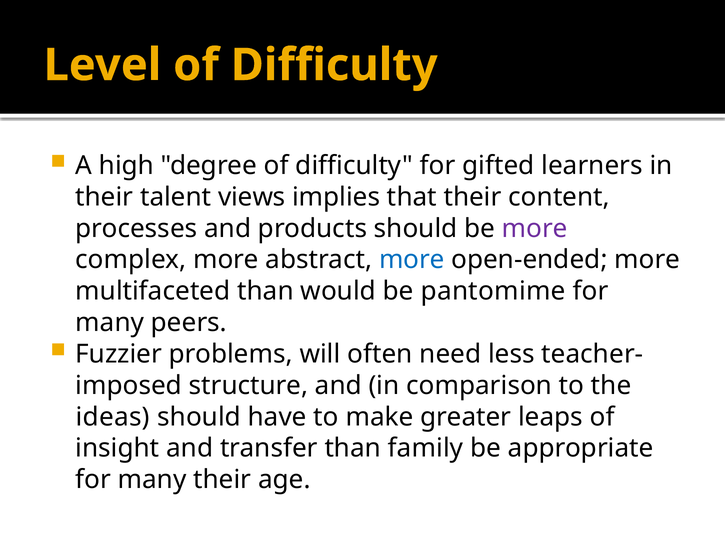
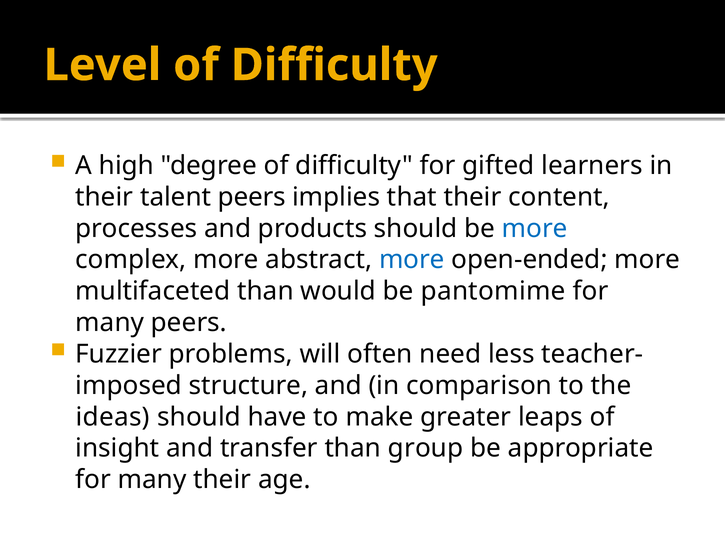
talent views: views -> peers (252, 197)
more colour: purple -> blue (535, 228)
family: family -> group (426, 448)
